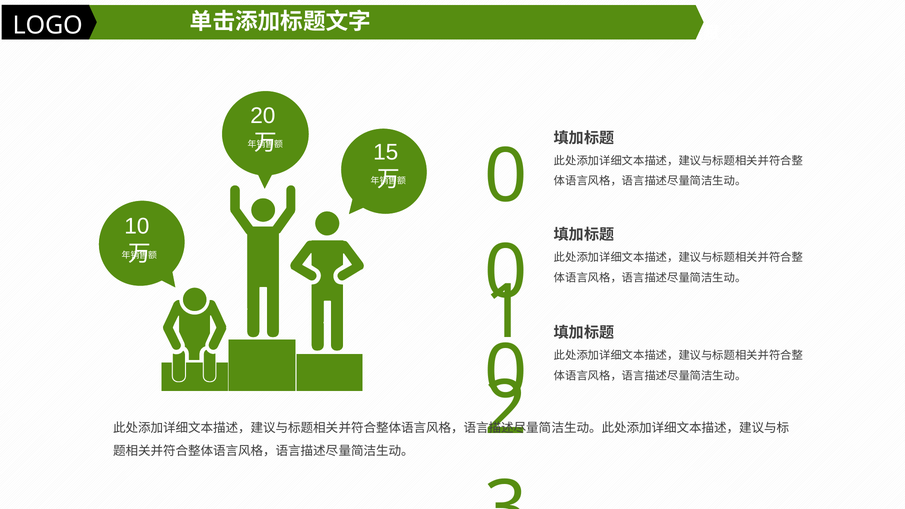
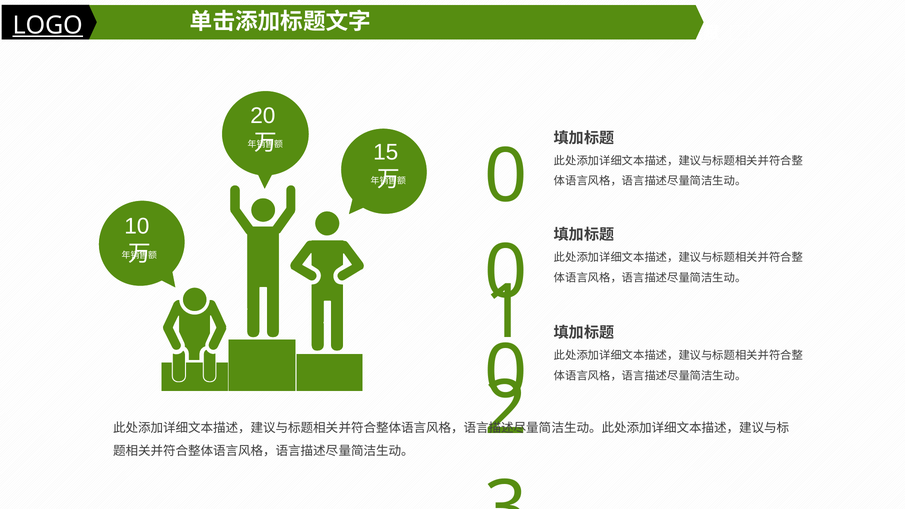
LOGO underline: none -> present (48, 26)
